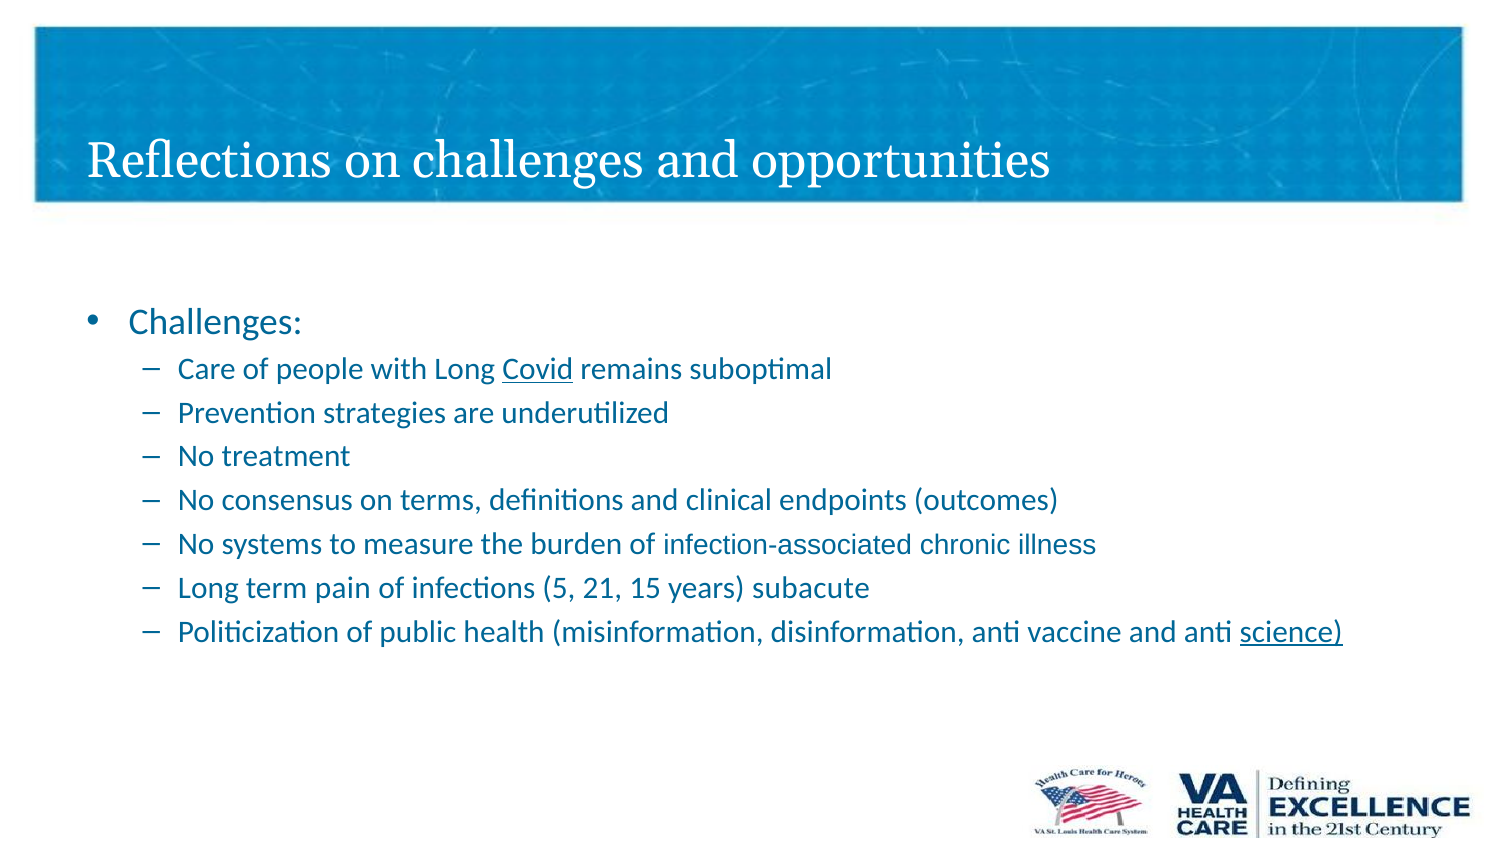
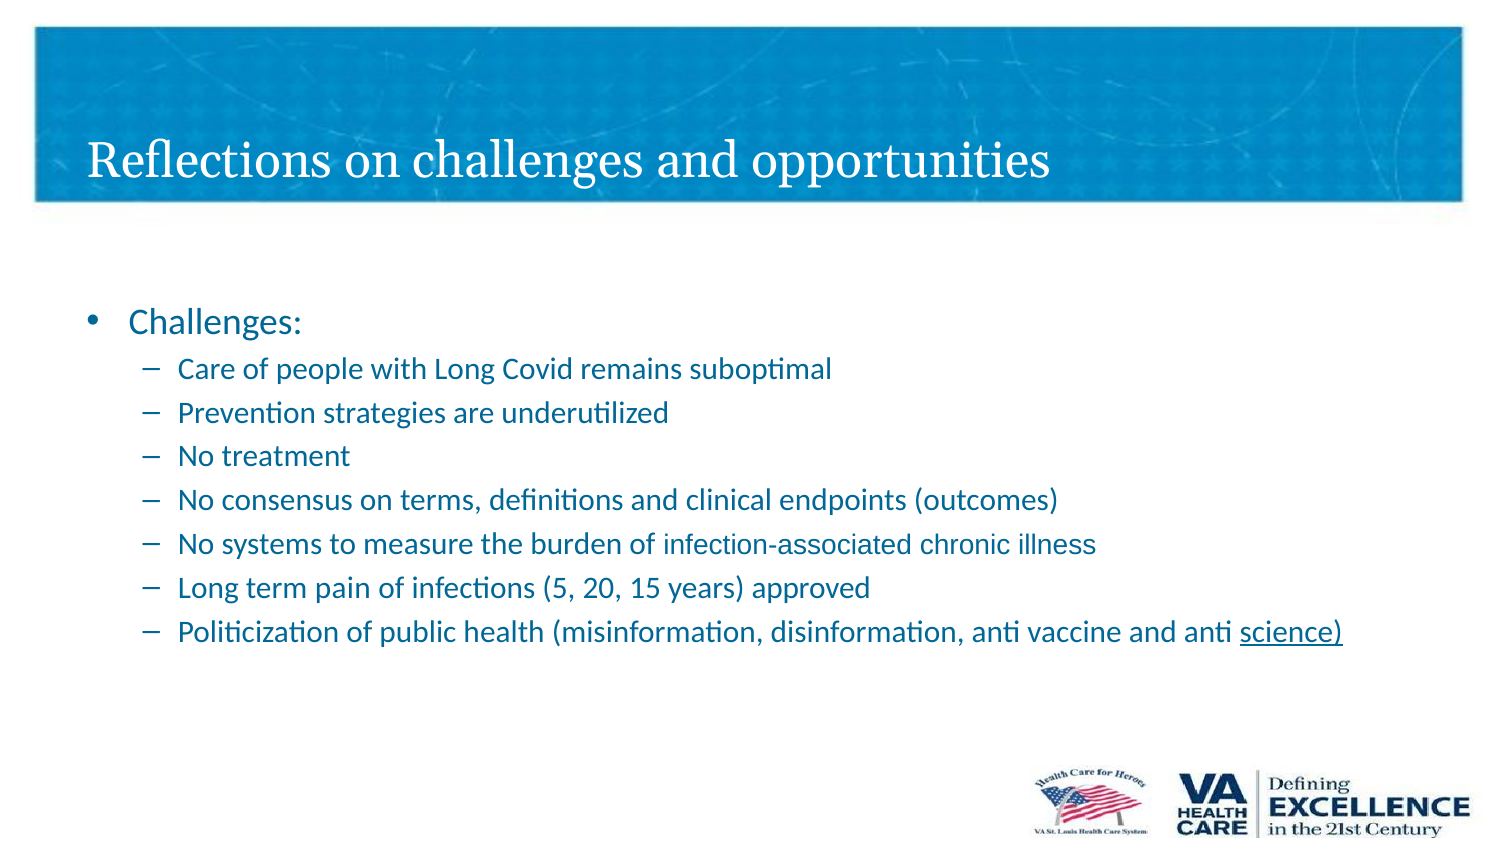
Covid underline: present -> none (538, 369)
21: 21 -> 20 (602, 588)
subacute: subacute -> approved (811, 588)
